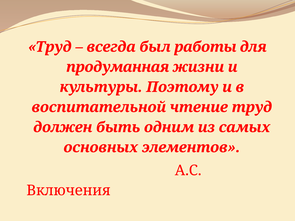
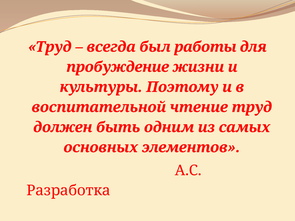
продуманная: продуманная -> пробуждение (118, 67)
Включения: Включения -> Разработка (69, 191)
